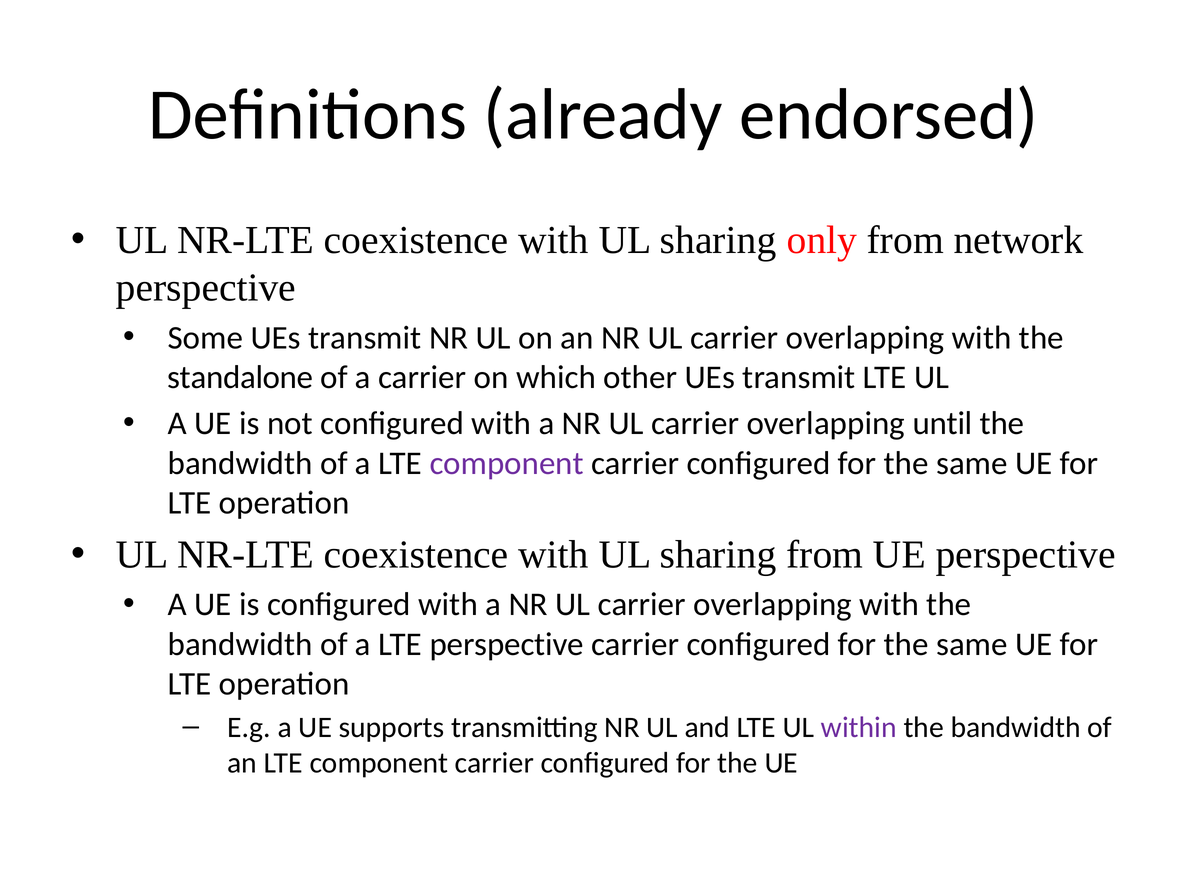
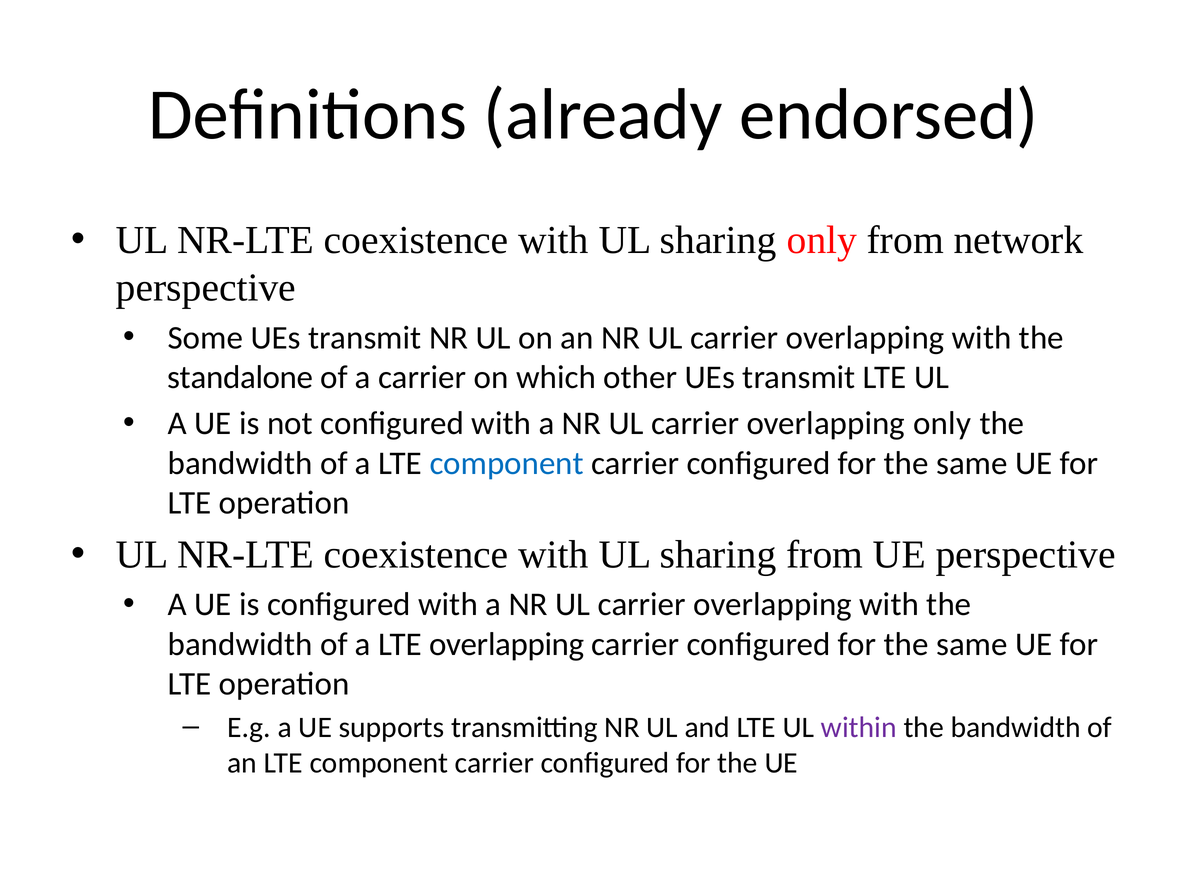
overlapping until: until -> only (942, 424)
component colour: purple -> blue (507, 463)
LTE perspective: perspective -> overlapping (507, 644)
